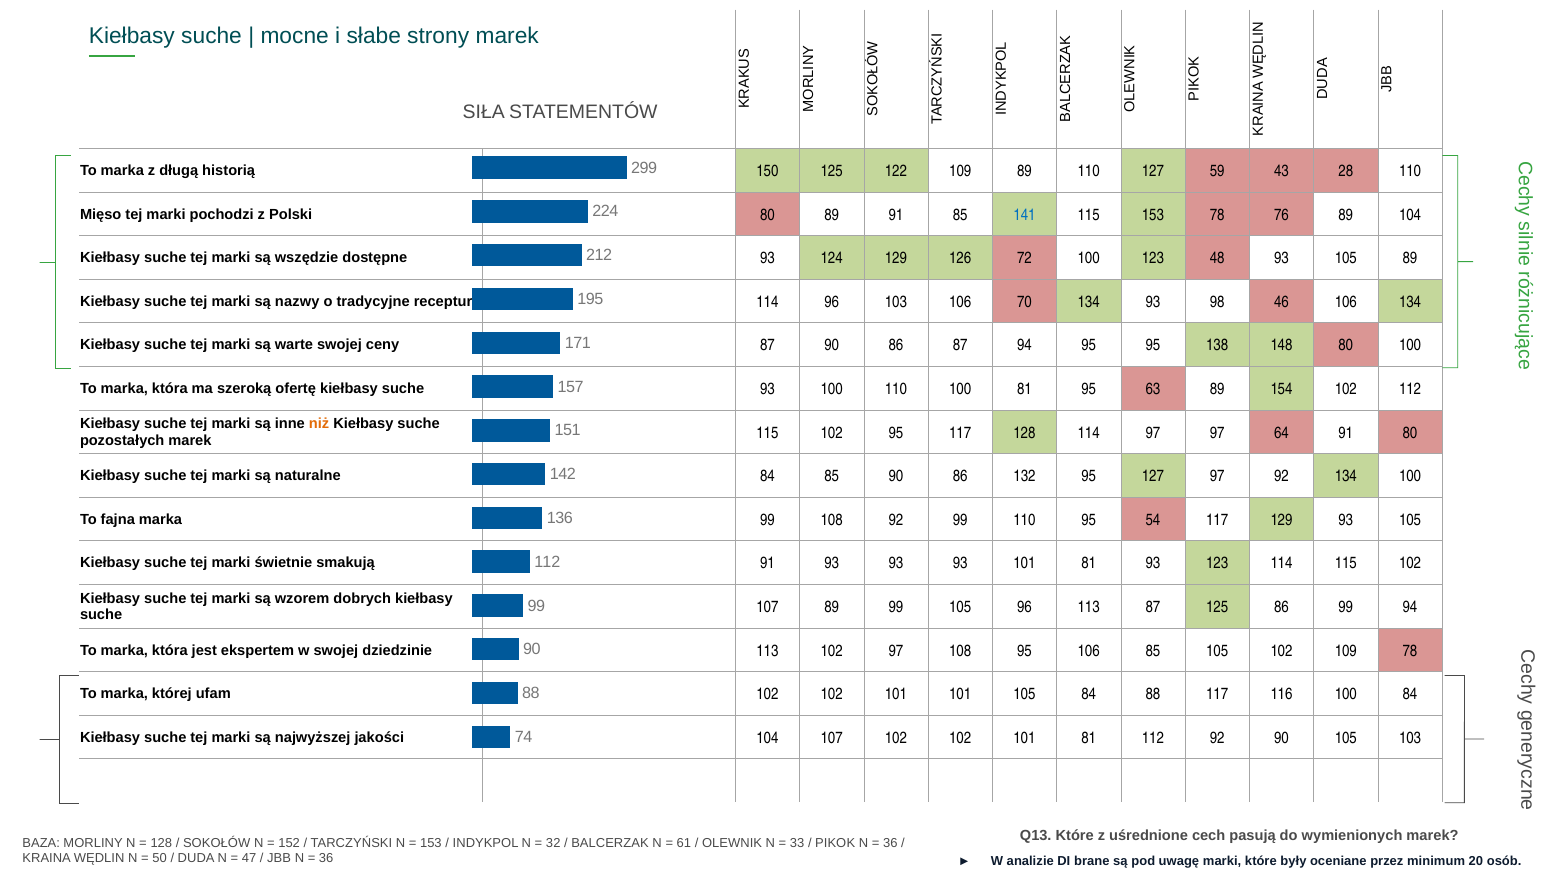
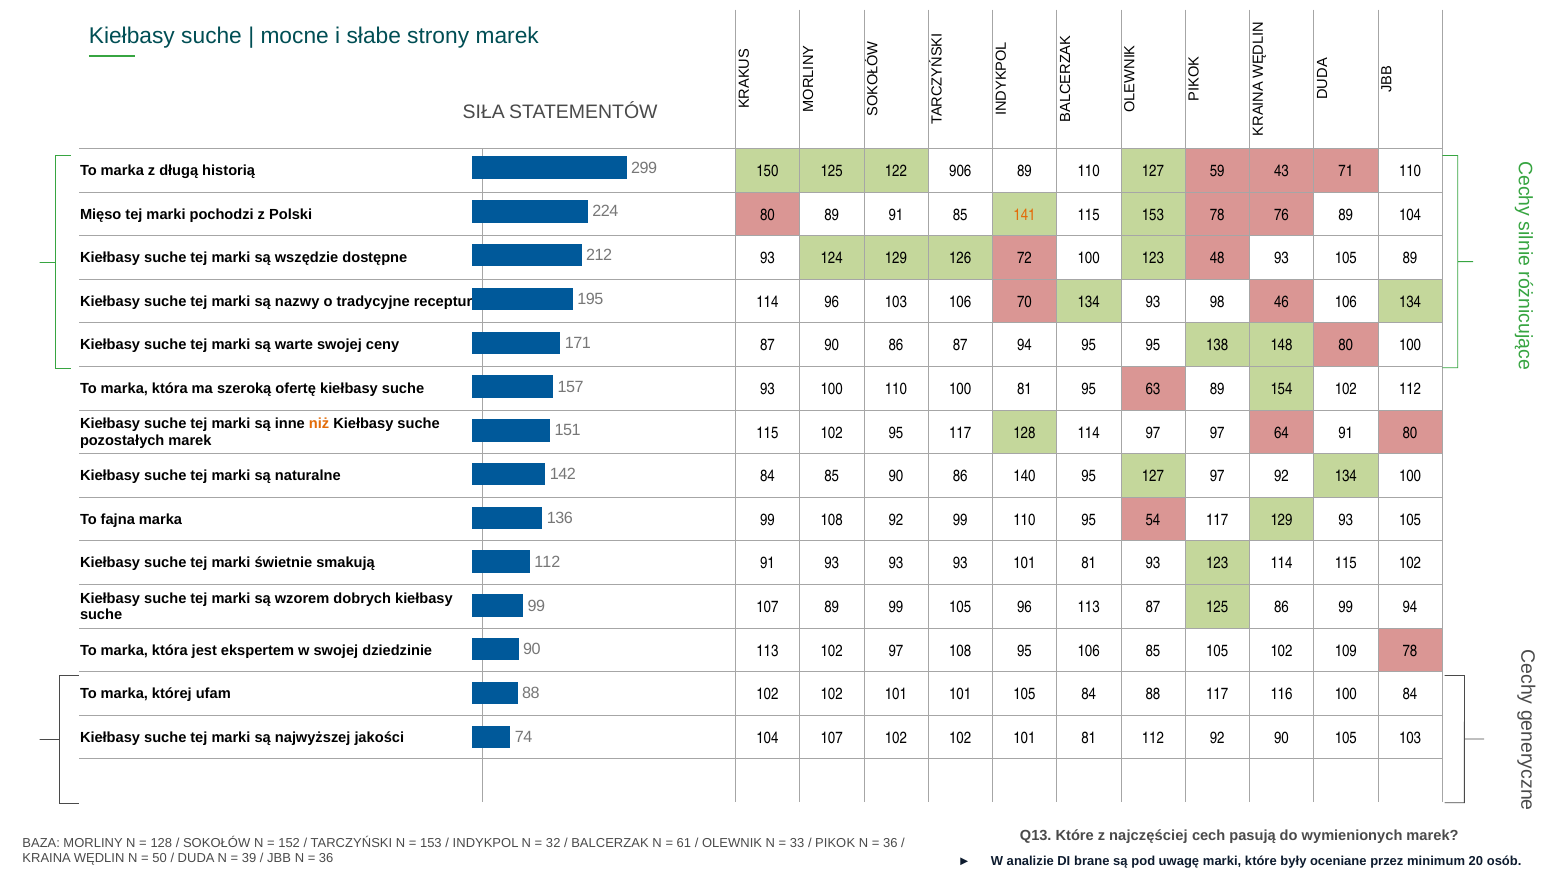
122 109: 109 -> 906 (960, 171)
28: 28 -> 71 (1346, 171)
141 colour: blue -> orange (1025, 215)
132: 132 -> 140 (1025, 476)
uśrednione: uśrednione -> najczęściej (1148, 836)
47: 47 -> 39 (249, 859)
